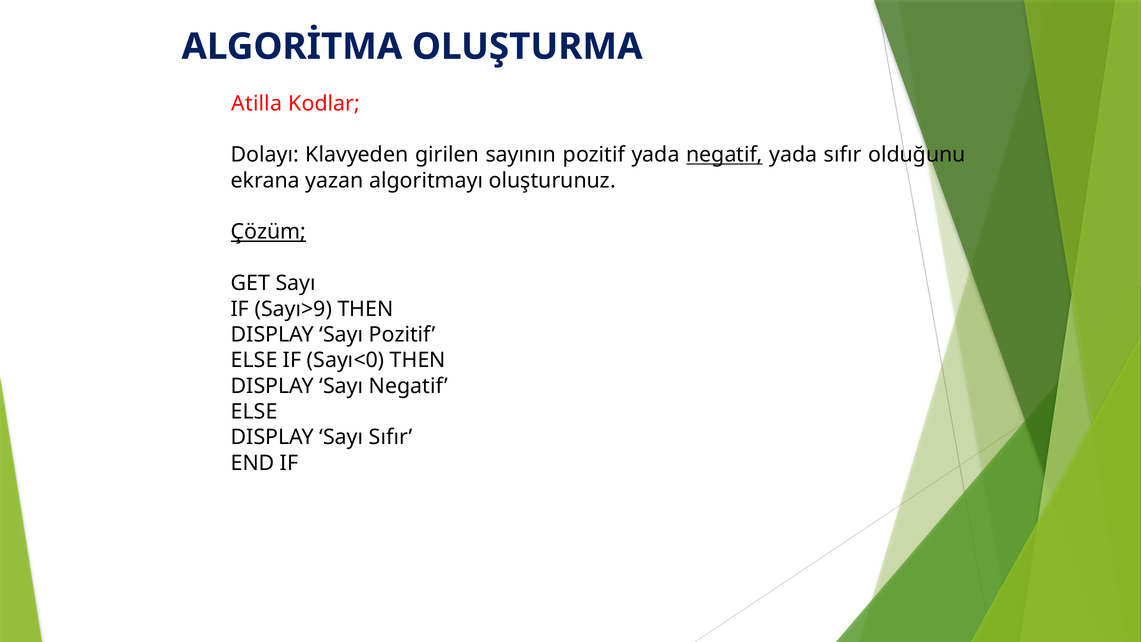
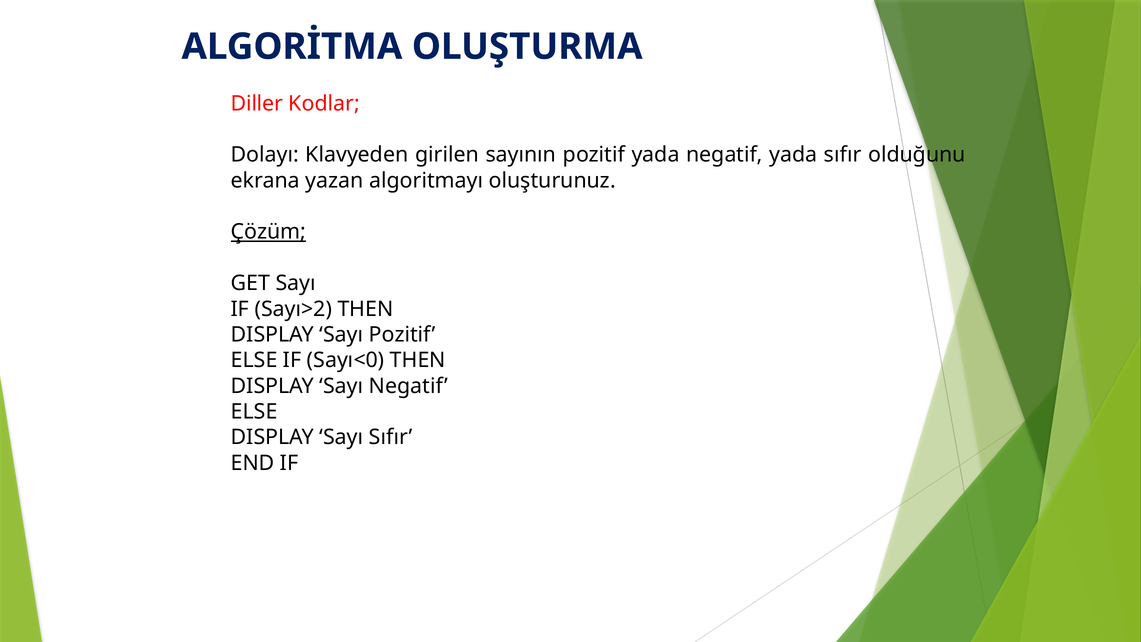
Atilla: Atilla -> Diller (257, 103)
negatif underline: present -> none (724, 155)
Sayı>9: Sayı>9 -> Sayı>2 (293, 309)
